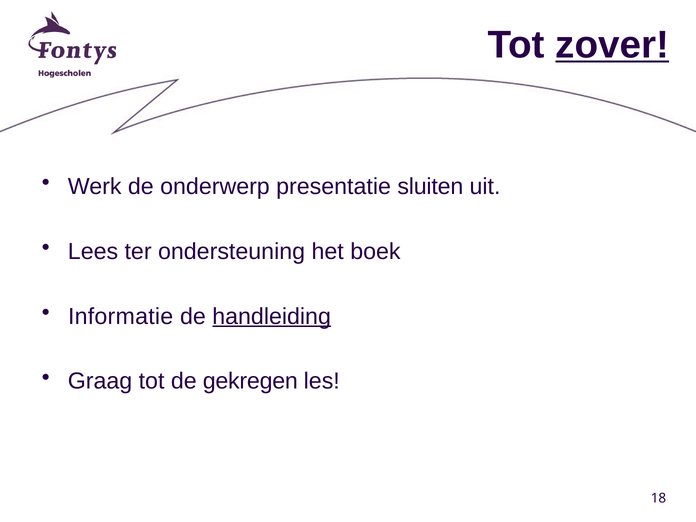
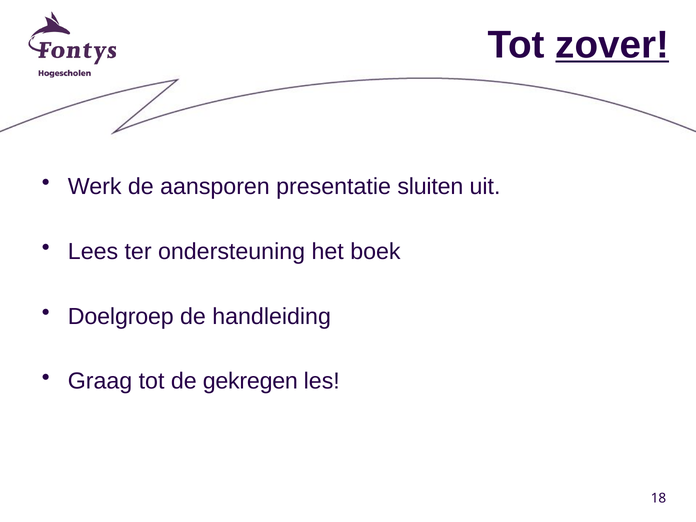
onderwerp: onderwerp -> aansporen (215, 186)
Informatie: Informatie -> Doelgroep (121, 316)
handleiding underline: present -> none (272, 316)
